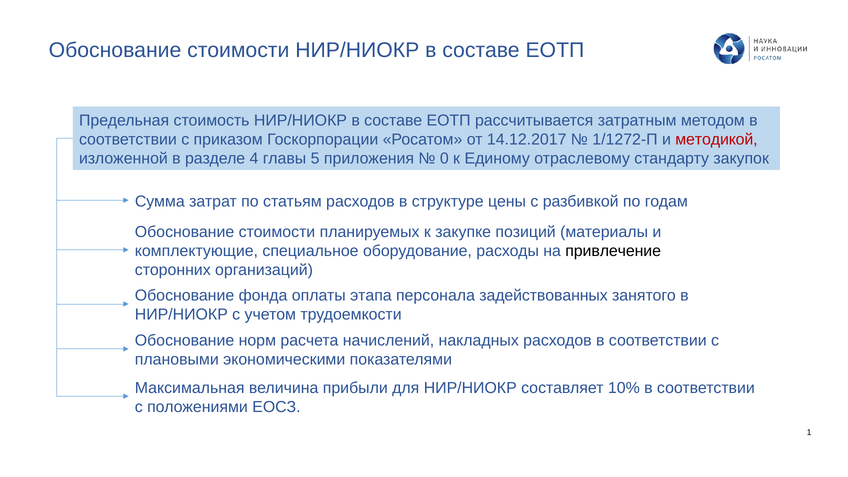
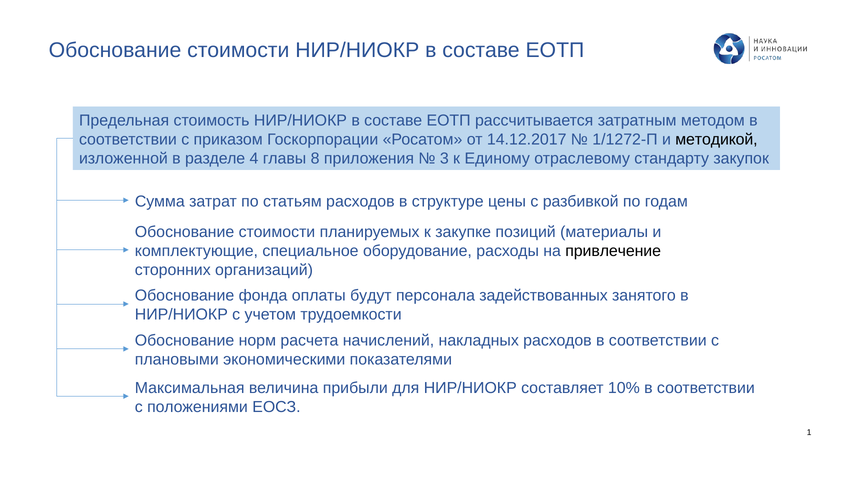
методикой colour: red -> black (716, 139)
5: 5 -> 8 (315, 158)
0: 0 -> 3 (444, 158)
этапа: этапа -> будут (371, 296)
